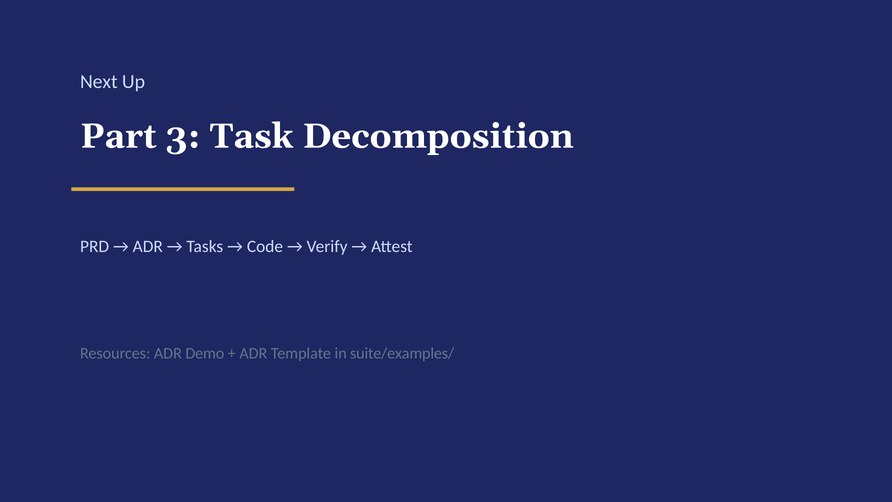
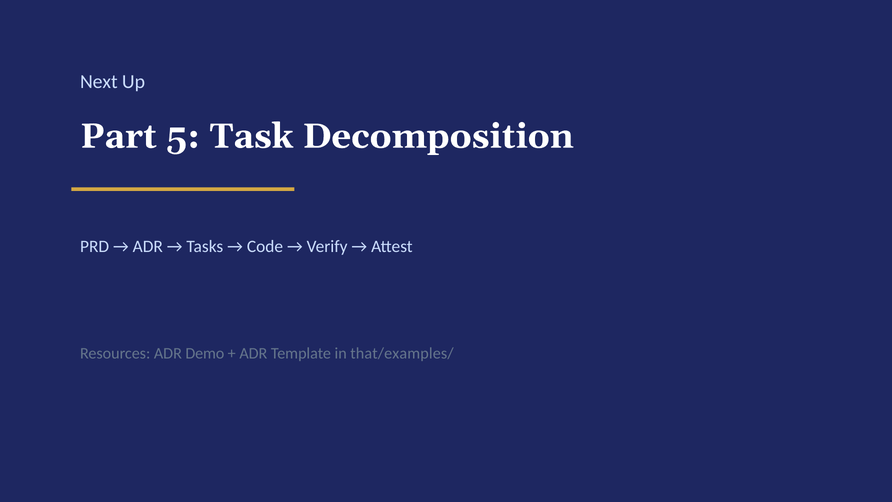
3: 3 -> 5 (183, 136)
suite/examples/: suite/examples/ -> that/examples/ (402, 353)
